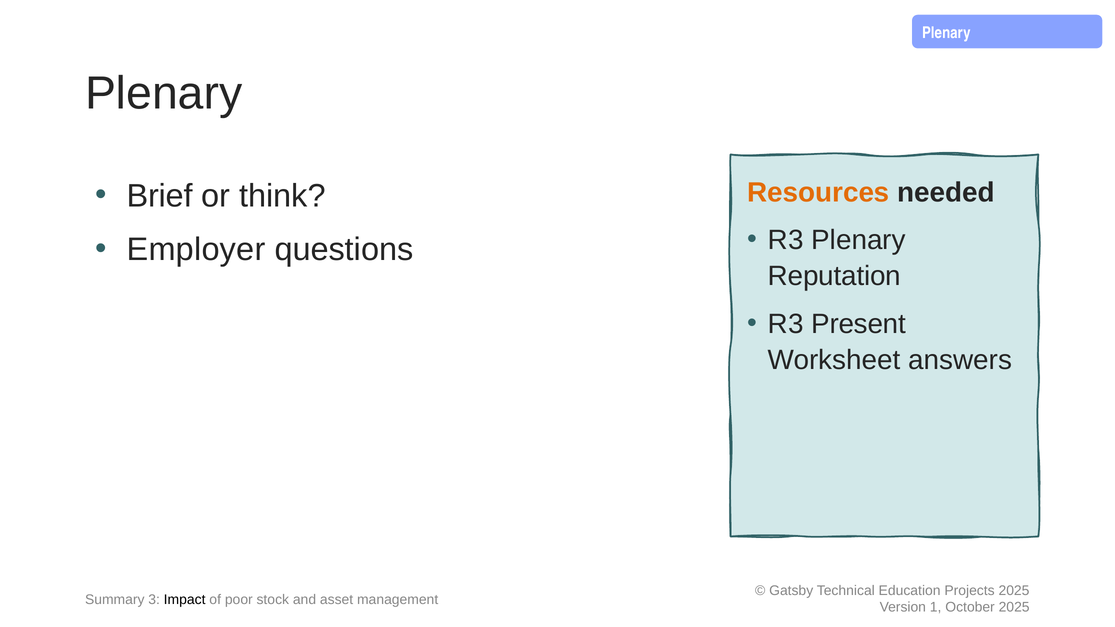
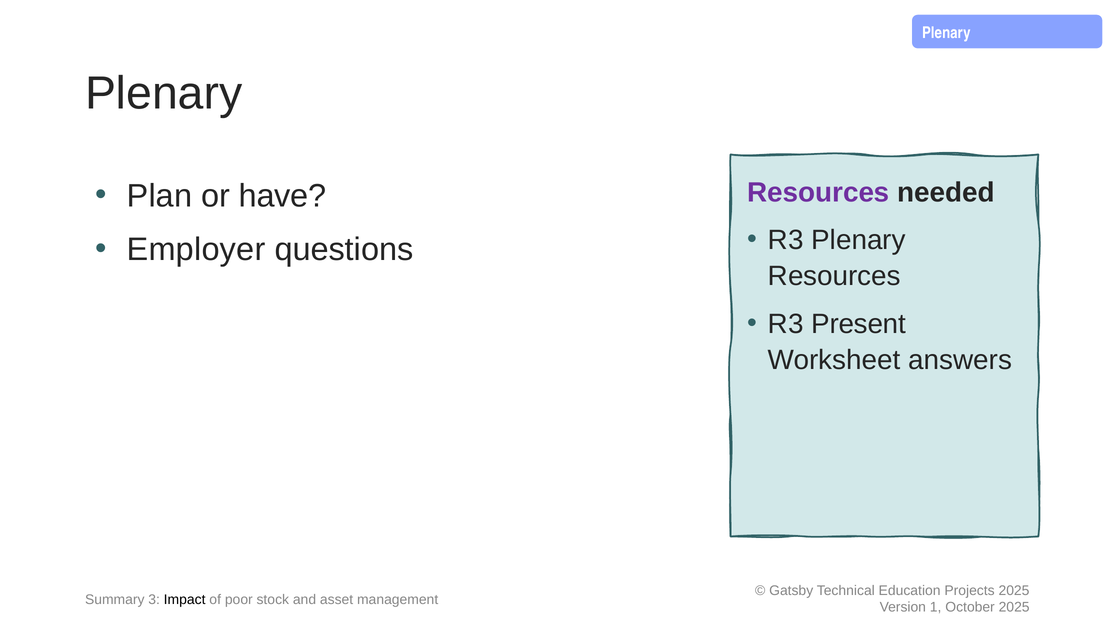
Brief: Brief -> Plan (159, 196)
think: think -> have (283, 196)
Resources colour: orange -> purple (818, 192)
Reputation: Reputation -> Resources (834, 276)
